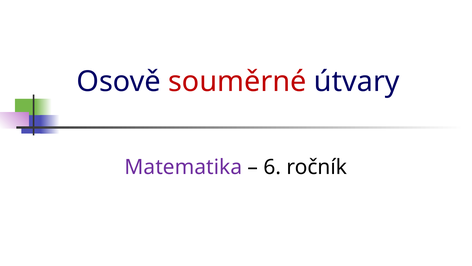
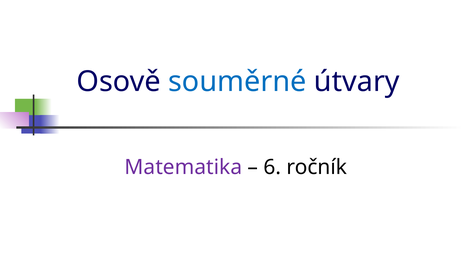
souměrné colour: red -> blue (237, 82)
